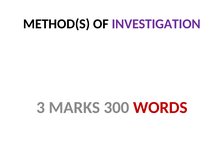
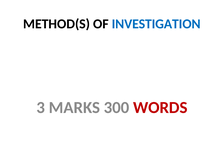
INVESTIGATION colour: purple -> blue (156, 24)
